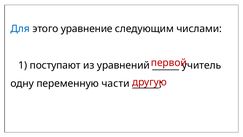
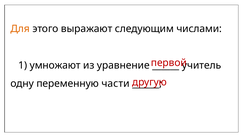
Для colour: blue -> orange (20, 29)
уравнение: уравнение -> выражают (87, 29)
поступают: поступают -> умножают (55, 65)
уравнений: уравнений -> уравнение (123, 65)
